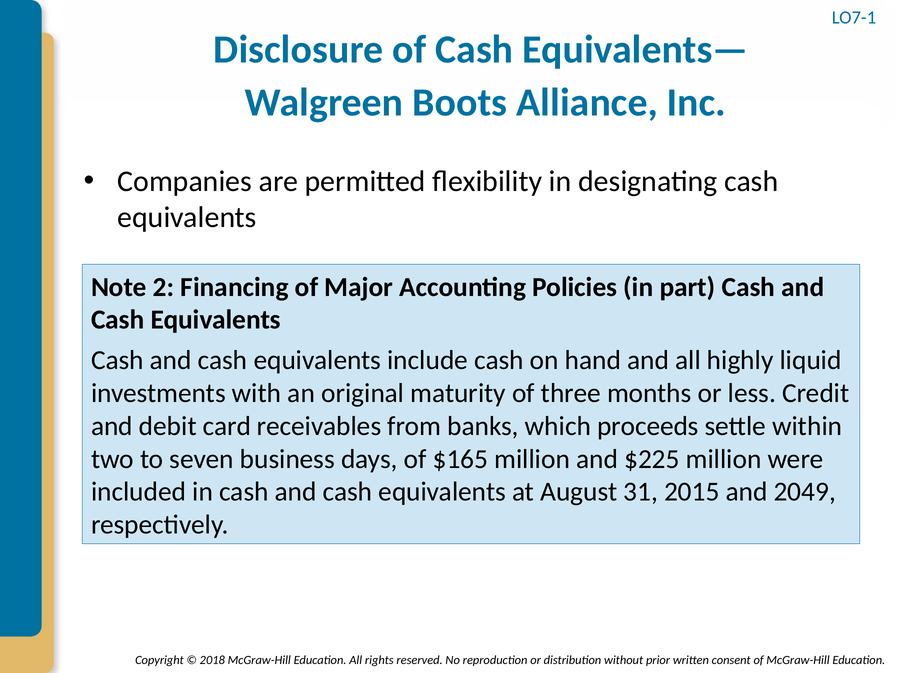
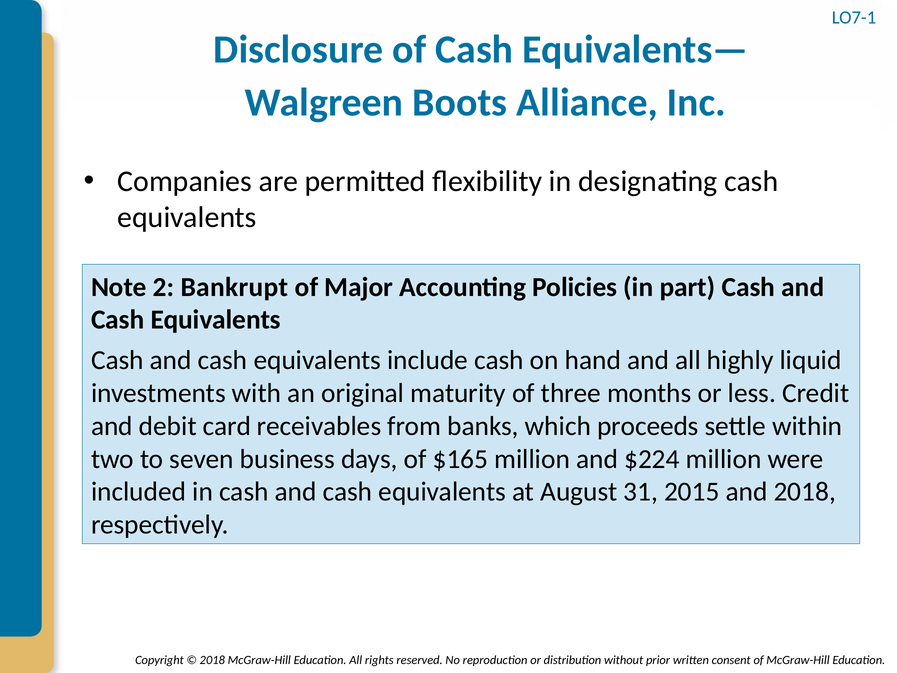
Financing: Financing -> Bankrupt (234, 287)
$225: $225 -> $224 (652, 459)
and 2049: 2049 -> 2018 (805, 492)
